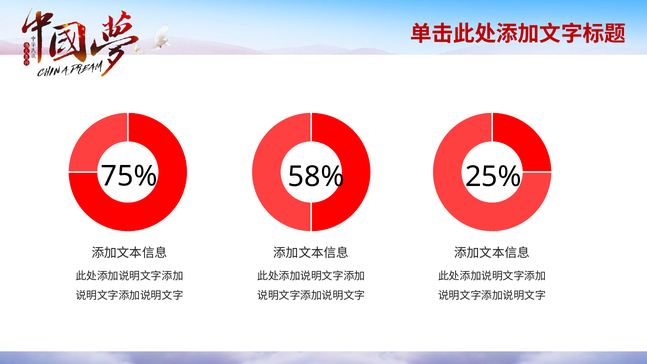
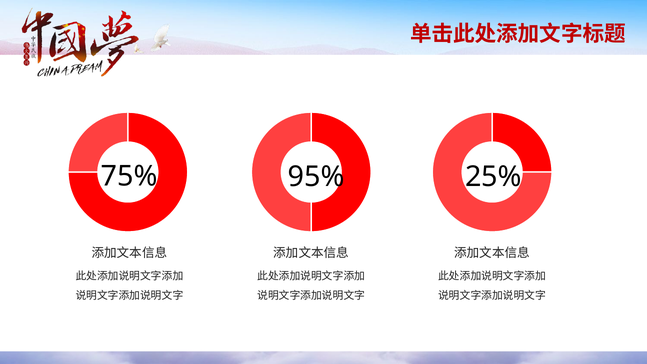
58%: 58% -> 95% (316, 177)
